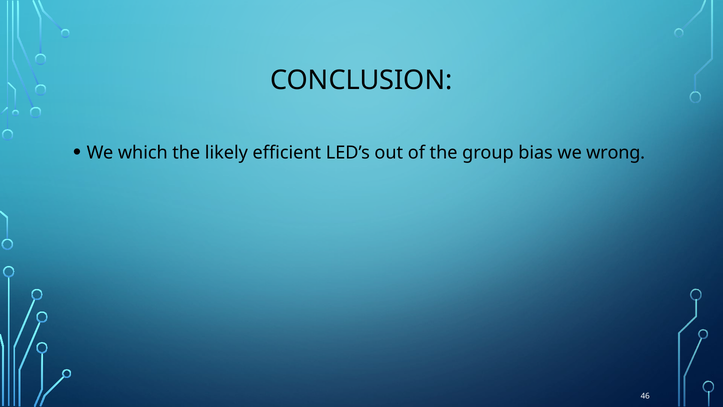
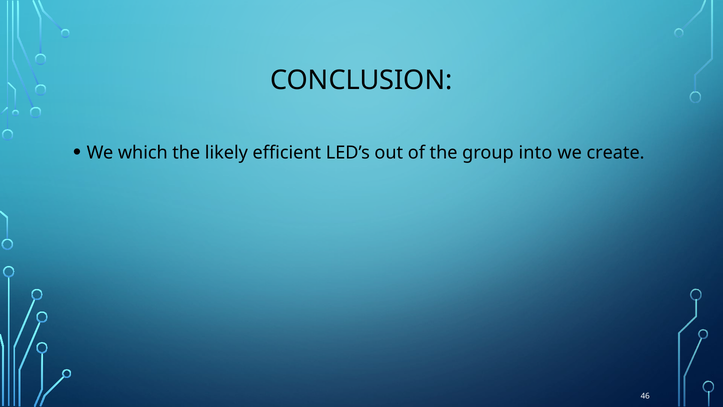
bias: bias -> into (535, 153)
wrong: wrong -> create (616, 153)
